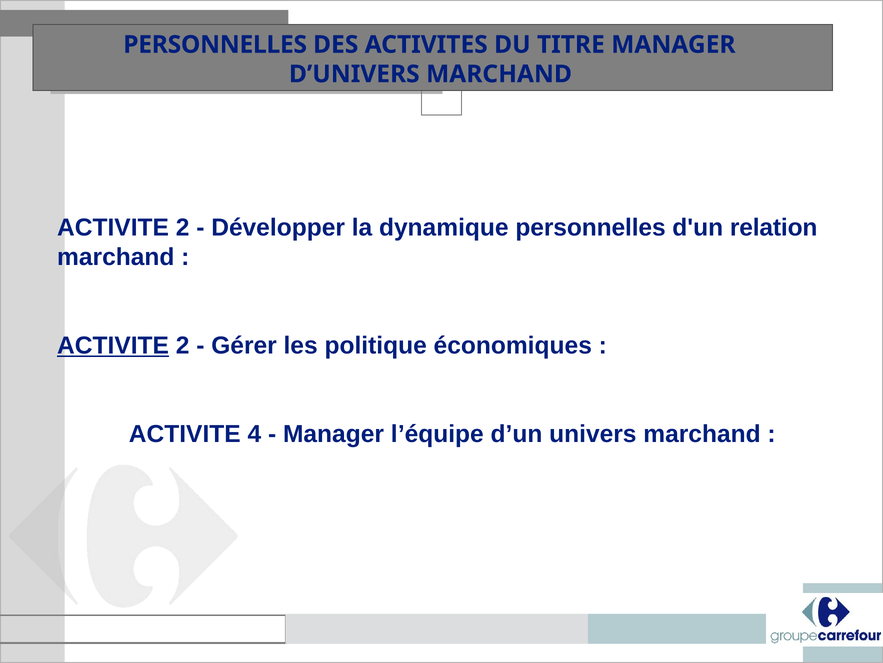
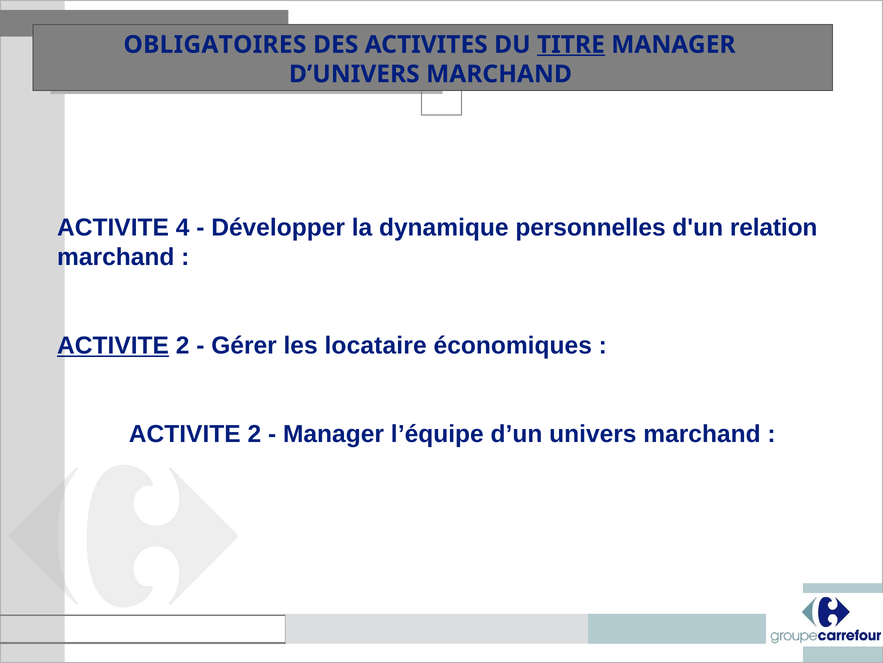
PERSONNELLES: PERSONNELLES -> OBLIGATOIRES (215, 45)
TITRE underline: none -> present (571, 45)
2: 2 -> 4 (183, 227)
politique: politique -> locataire (376, 345)
4: 4 -> 2 (254, 433)
